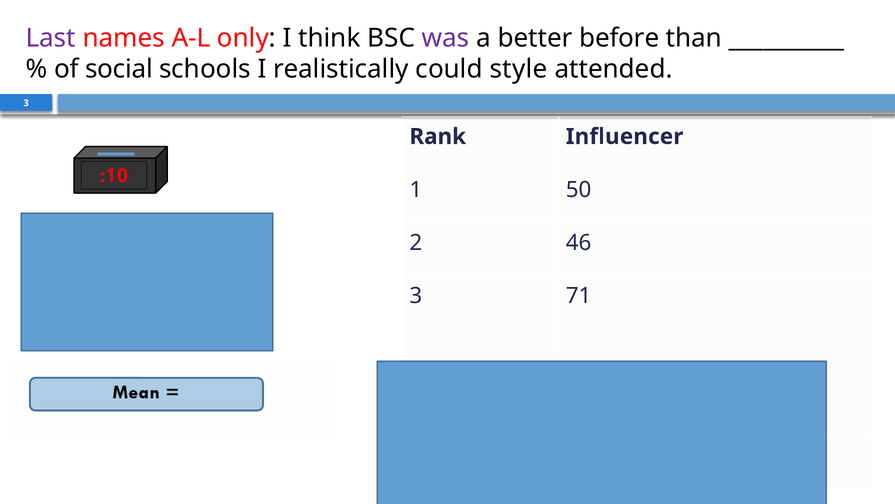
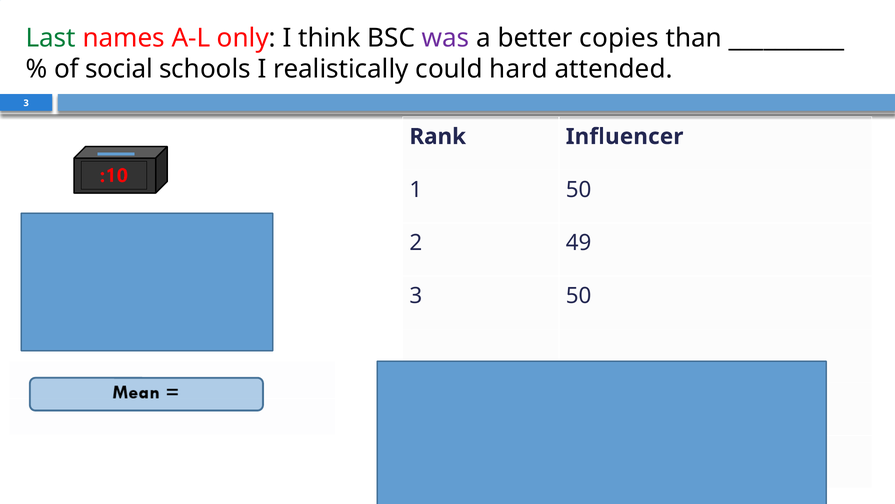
Last colour: purple -> green (51, 38)
before: before -> copies (619, 38)
style: style -> hard (519, 69)
46: 46 -> 49 (579, 243)
3 71: 71 -> 50 (579, 296)
